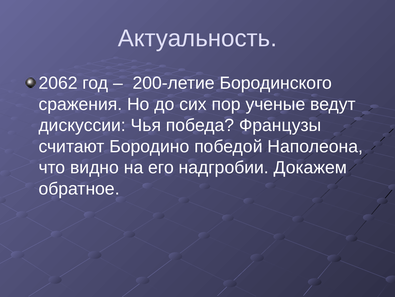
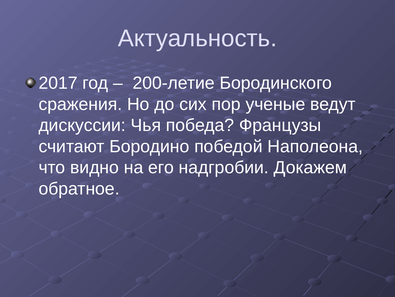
2062: 2062 -> 2017 (58, 83)
